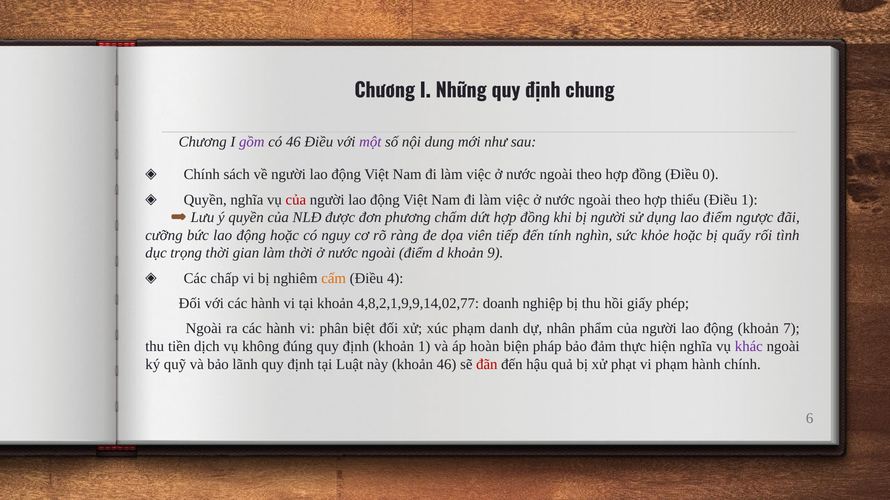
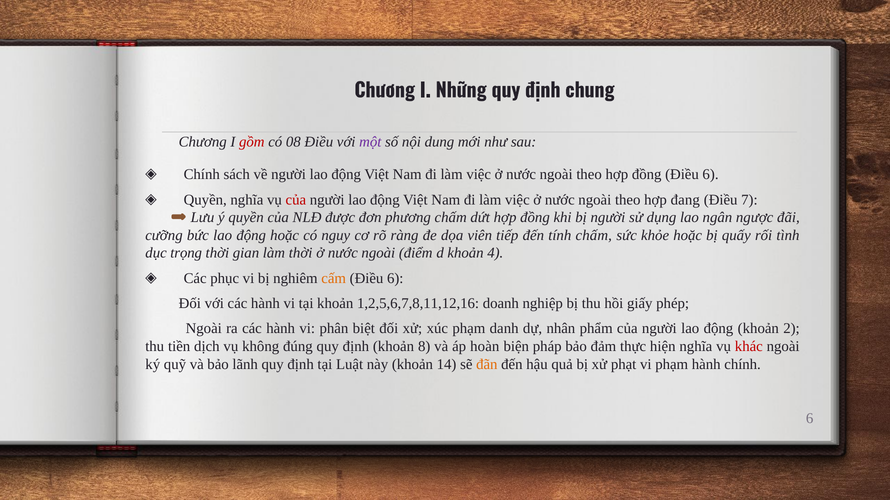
gồm colour: purple -> red (252, 142)
có 46: 46 -> 08 (293, 142)
đồng Điều 0: 0 -> 6 (711, 175)
thiểu: thiểu -> đang (685, 200)
Điều 1: 1 -> 7 (749, 200)
lao điểm: điểm -> ngân (717, 218)
tính nghìn: nghìn -> chấm (594, 236)
9: 9 -> 4 (495, 253)
chấp: chấp -> phục (225, 279)
4: 4 -> 6 (395, 279)
4,8,2,1,9,9,14,02,77: 4,8,2,1,9,9,14,02,77 -> 1,2,5,6,7,8,11,12,16 (418, 304)
7: 7 -> 2 (791, 329)
khoản 1: 1 -> 8 (424, 347)
khác colour: purple -> red (749, 347)
khoản 46: 46 -> 14 (447, 365)
đãn colour: red -> orange (487, 365)
